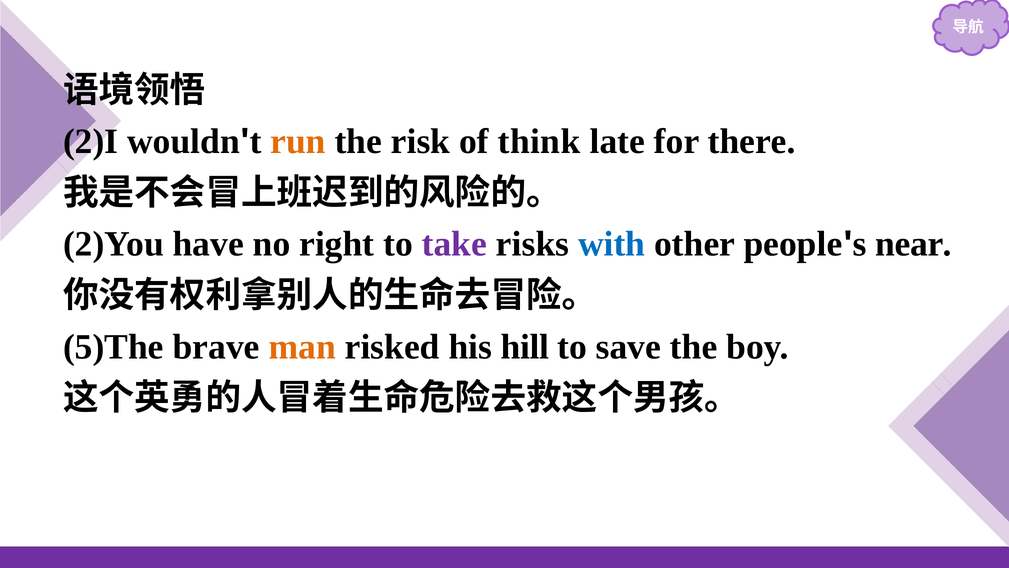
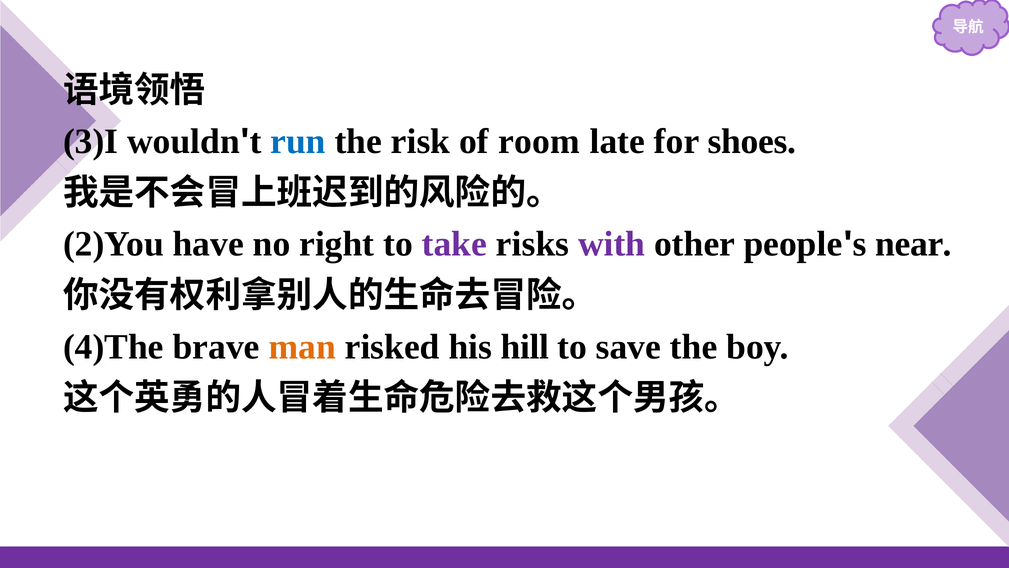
2)I: 2)I -> 3)I (91, 141)
run colour: orange -> blue (298, 141)
think: think -> room (539, 141)
there: there -> shoes (752, 141)
with colour: blue -> purple (612, 244)
5)The: 5)The -> 4)The (113, 346)
